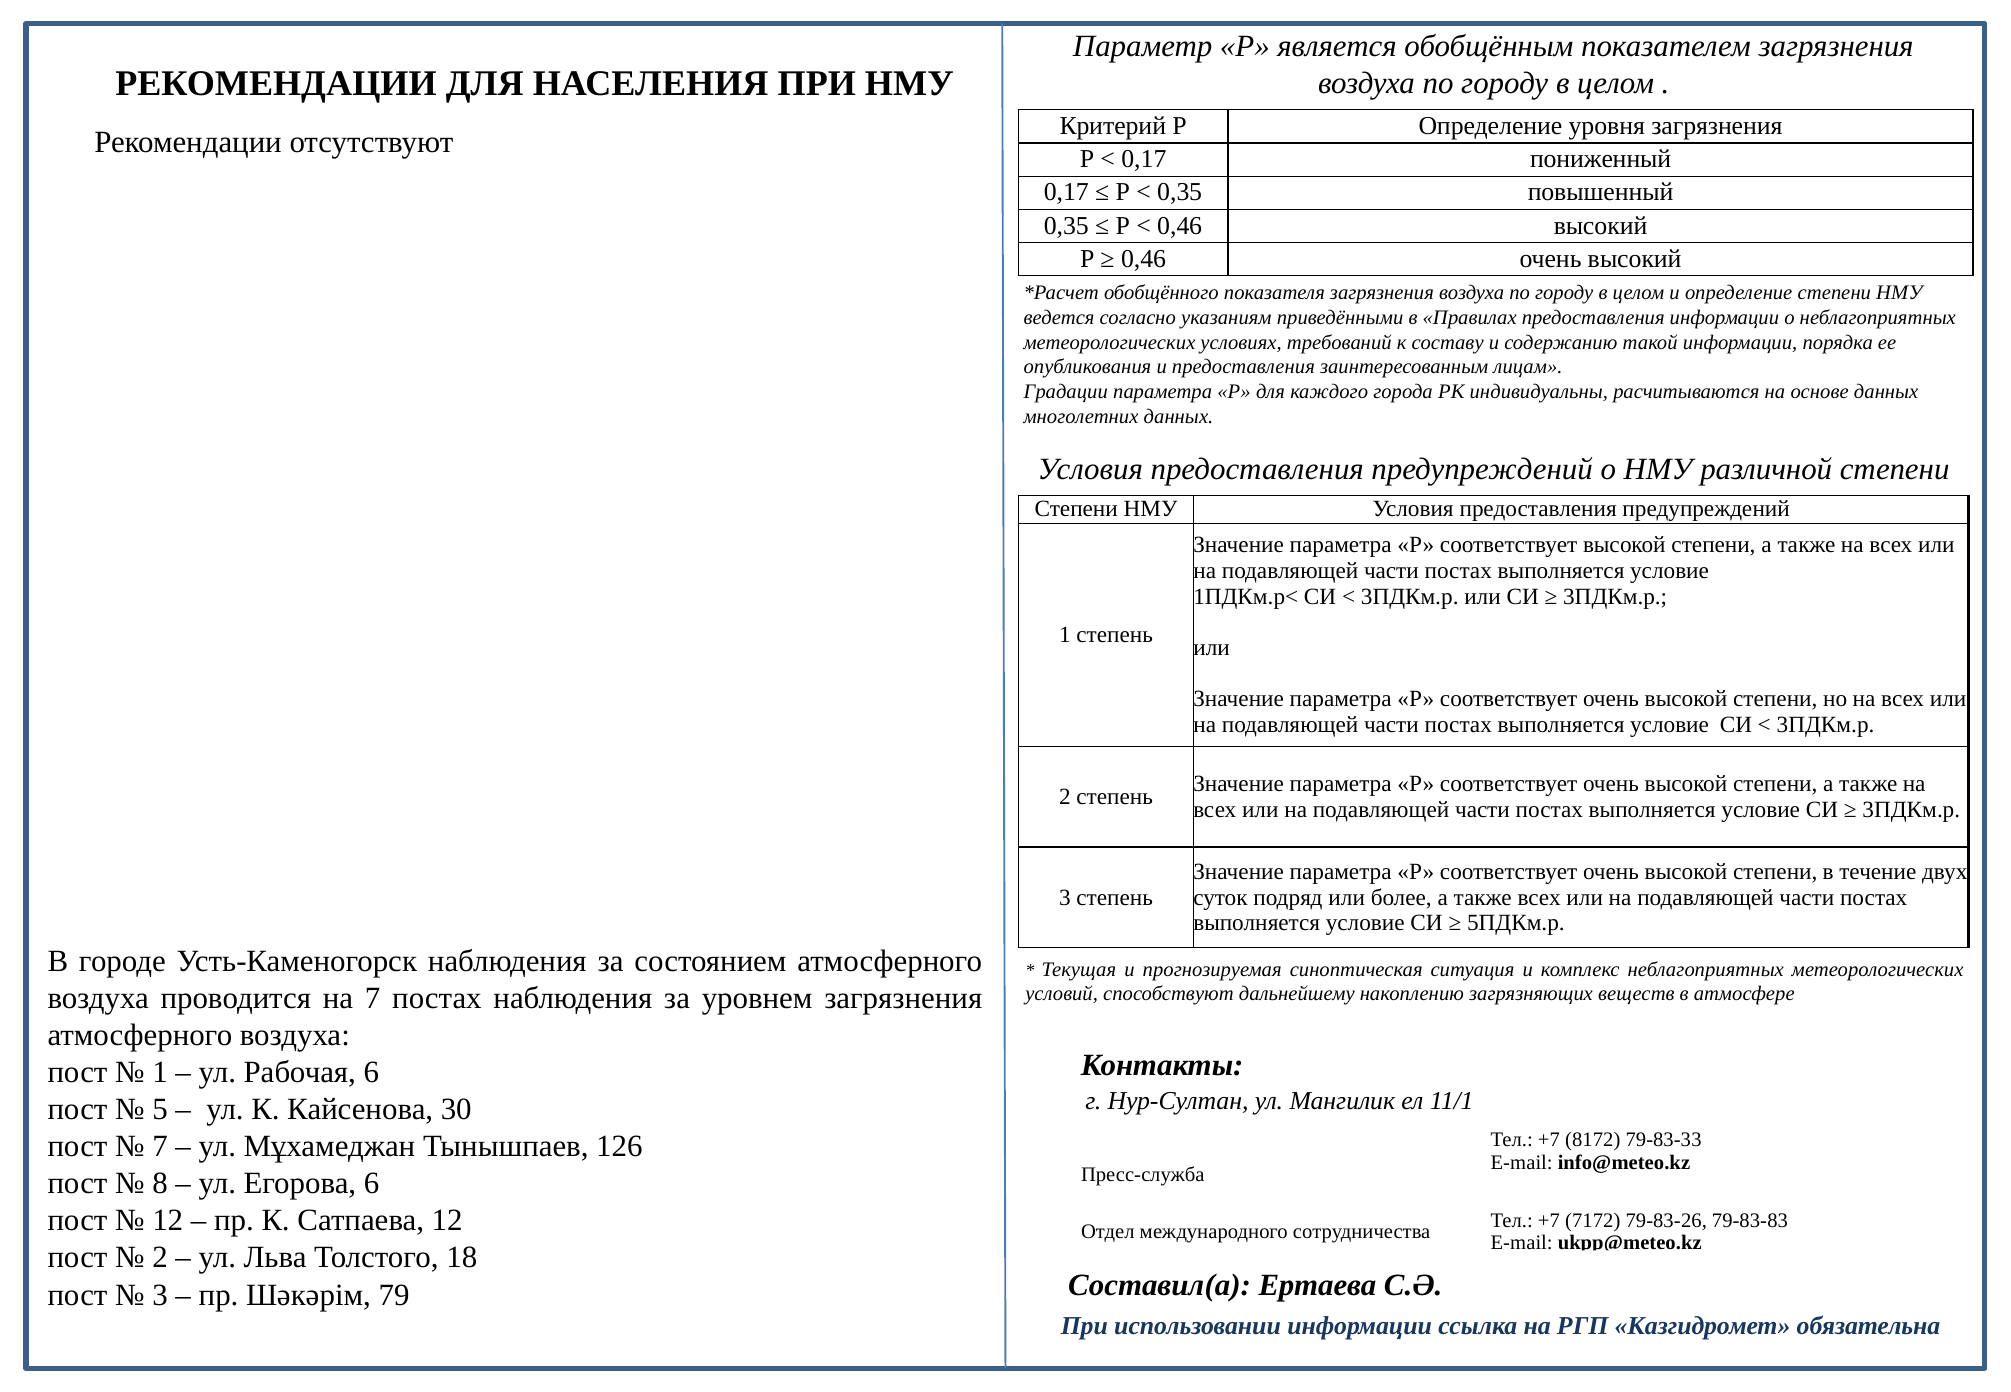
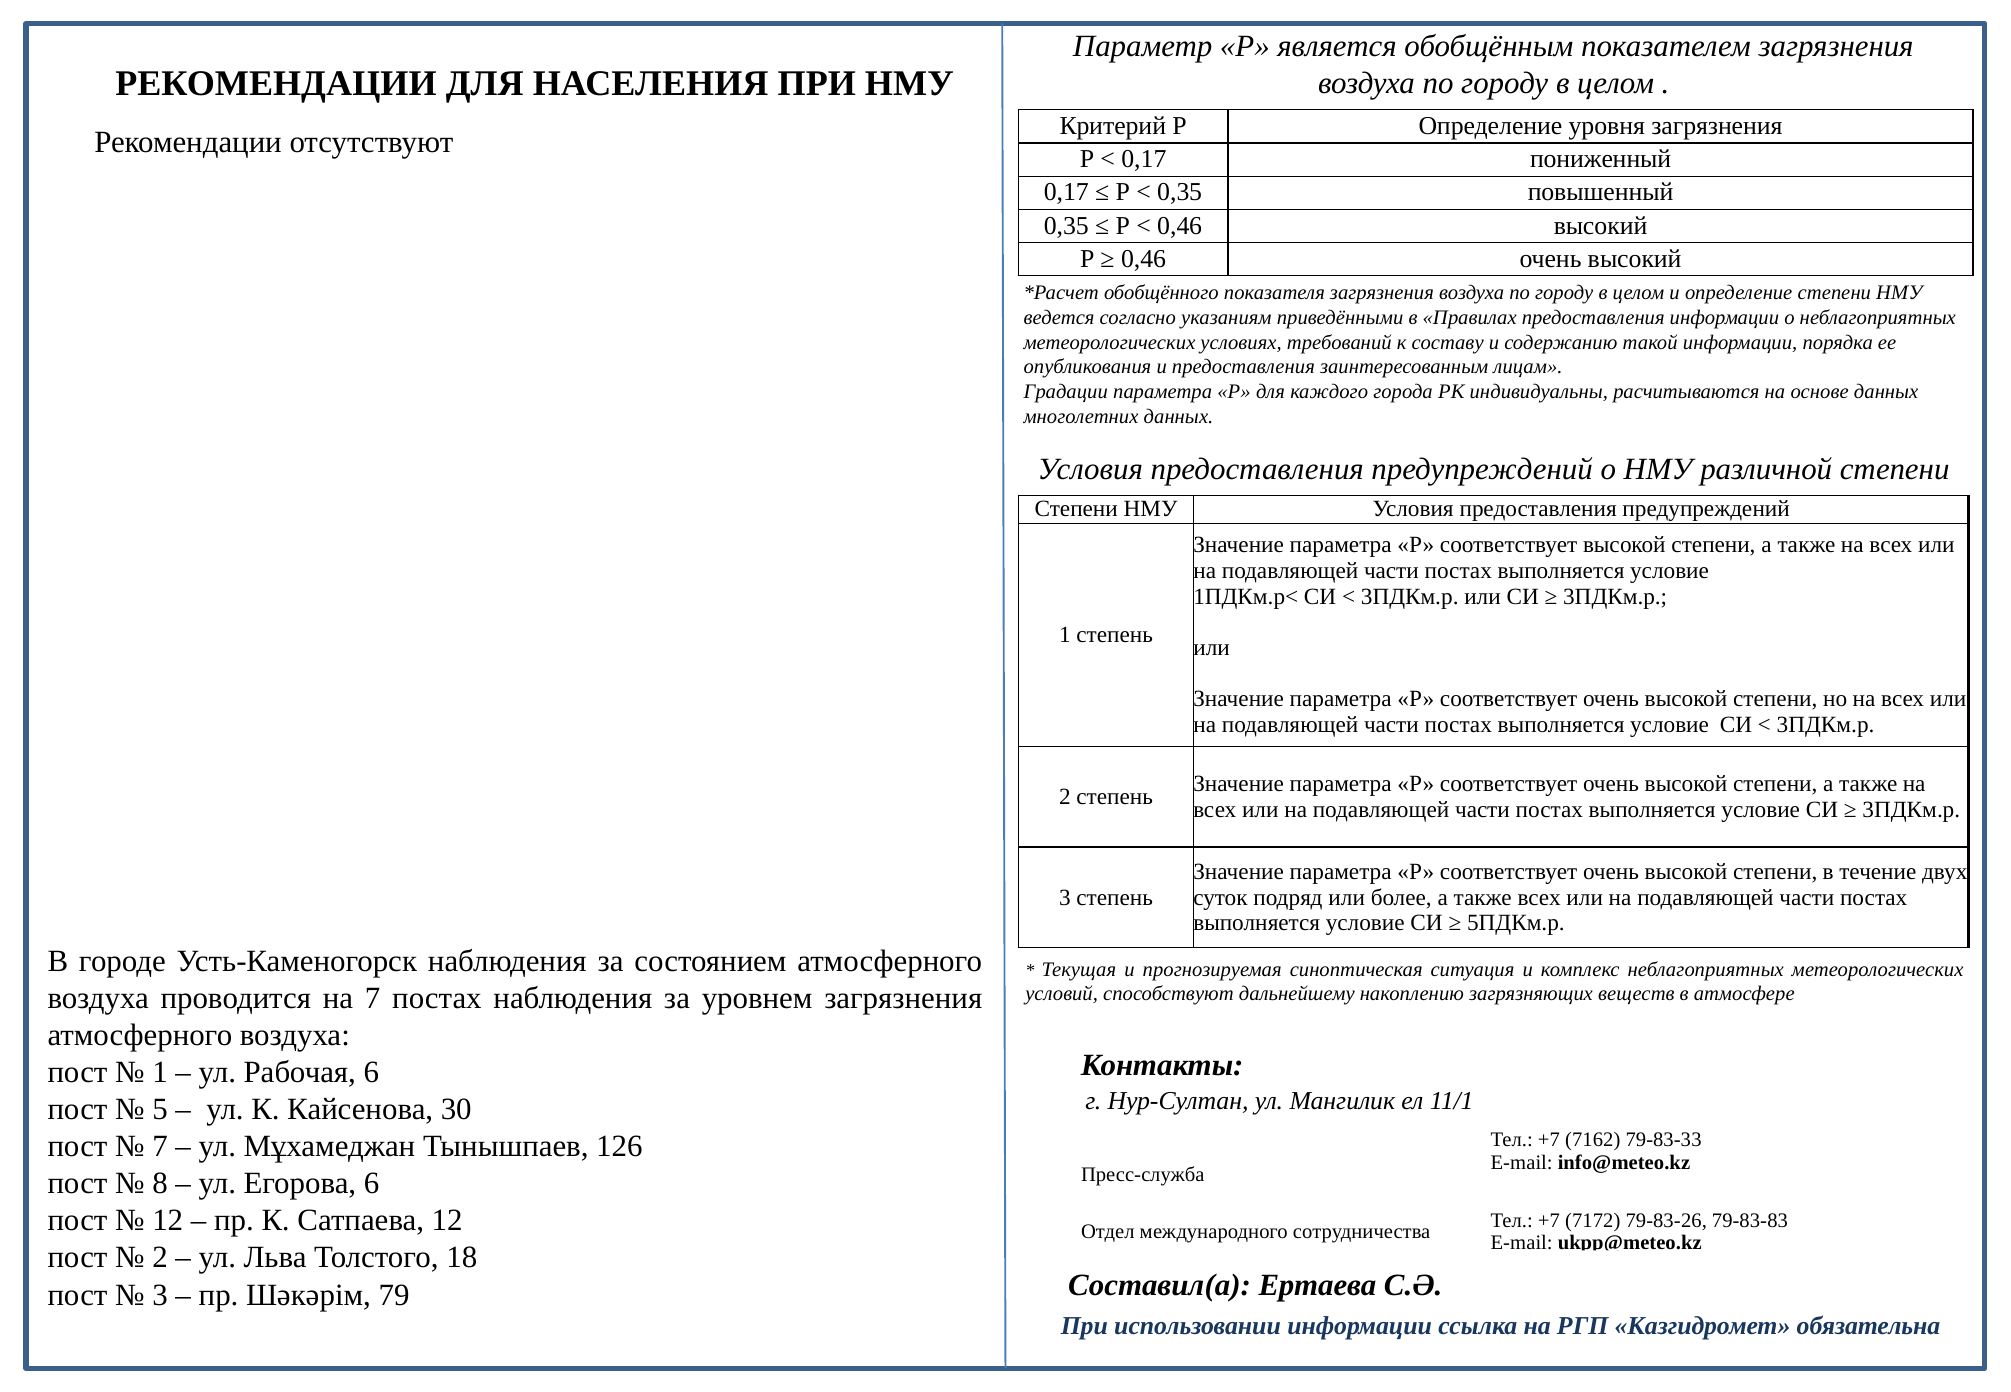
8172: 8172 -> 7162 (1593, 1140)
